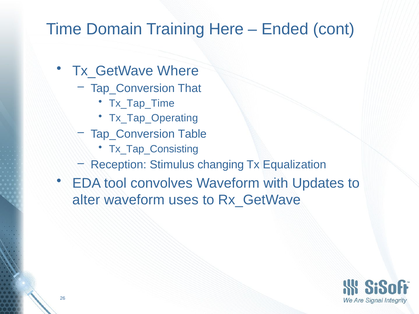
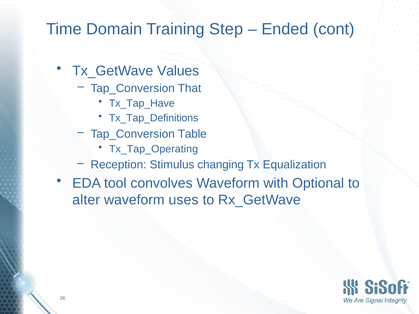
Here: Here -> Step (226, 29)
Where: Where -> Values (178, 71)
Tx_Tap_Time: Tx_Tap_Time -> Tx_Tap_Have (142, 104)
Tx_Tap_Operating: Tx_Tap_Operating -> Tx_Tap_Definitions (154, 118)
Tx_Tap_Consisting: Tx_Tap_Consisting -> Tx_Tap_Operating (154, 149)
Updates: Updates -> Optional (318, 183)
